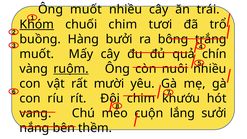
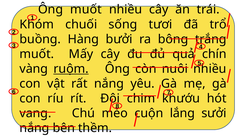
Khóm underline: present -> none (37, 24)
chuối chim: chim -> sống (123, 24)
rất mười: mười -> nắng (109, 84)
